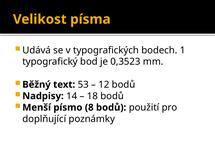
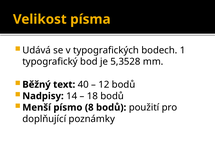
0,3523: 0,3523 -> 5,3528 (125, 62)
53: 53 -> 40 (83, 85)
